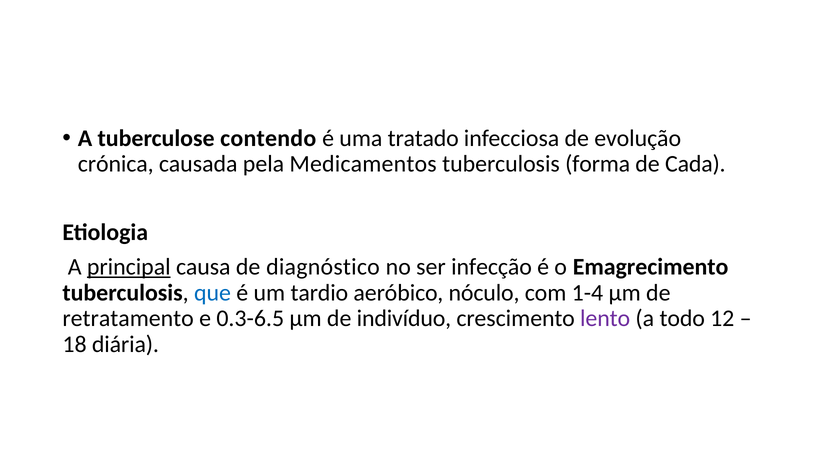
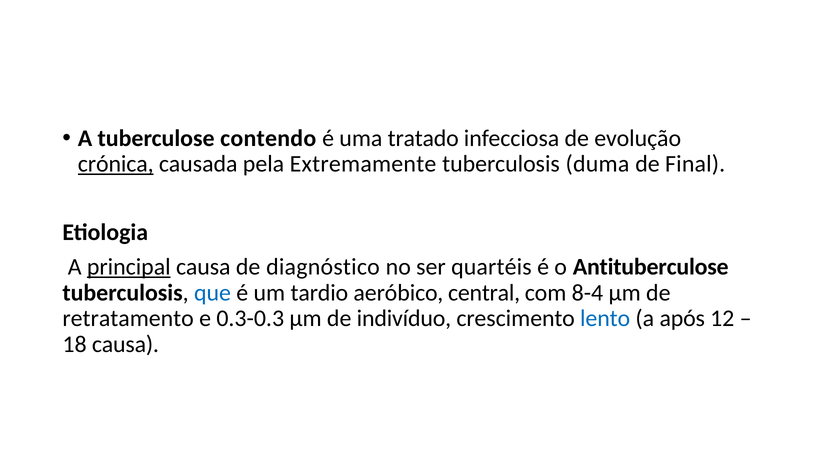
crónica underline: none -> present (116, 164)
Medicamentos: Medicamentos -> Extremamente (363, 164)
forma: forma -> duma (597, 164)
Cada: Cada -> Final (695, 164)
infecção: infecção -> quartéis (491, 267)
Emagrecimento: Emagrecimento -> Antituberculose (651, 267)
nóculo: nóculo -> central (484, 293)
1-4: 1-4 -> 8-4 (587, 293)
0.3-6.5: 0.3-6.5 -> 0.3-0.3 (250, 319)
lento colour: purple -> blue (605, 319)
todo: todo -> após (682, 319)
18 diária: diária -> causa (125, 345)
